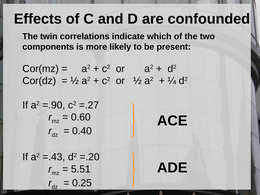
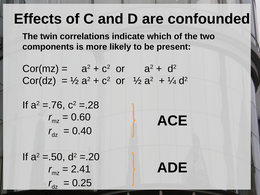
=.90: =.90 -> =.76 (54, 105)
=.27: =.27 -> =.28 (89, 105)
=.43: =.43 -> =.50 (54, 157)
5.51: 5.51 -> 2.41 (81, 169)
